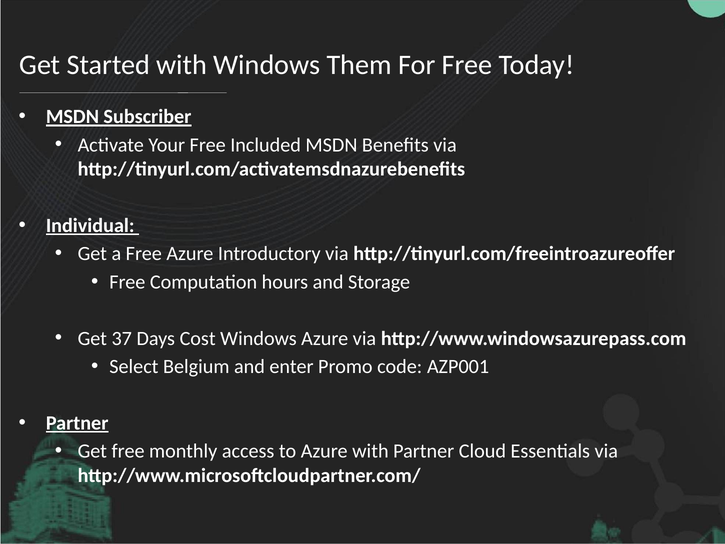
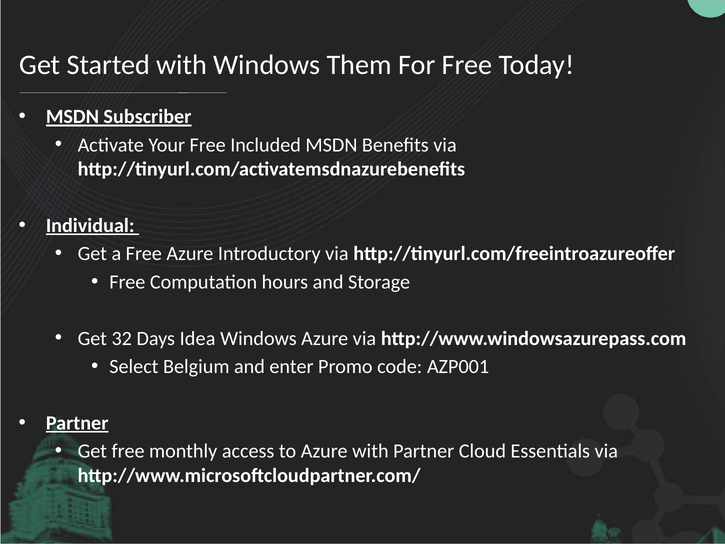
37: 37 -> 32 (122, 338)
Cost: Cost -> Idea (198, 338)
